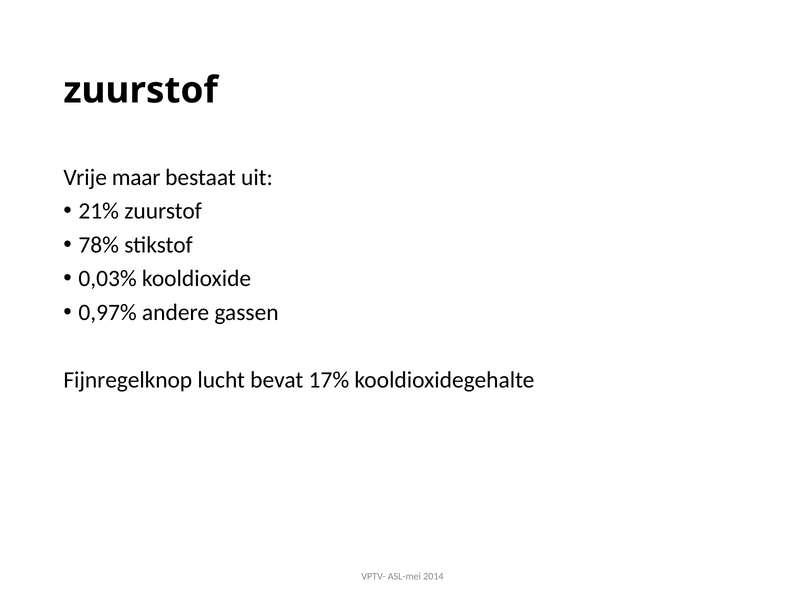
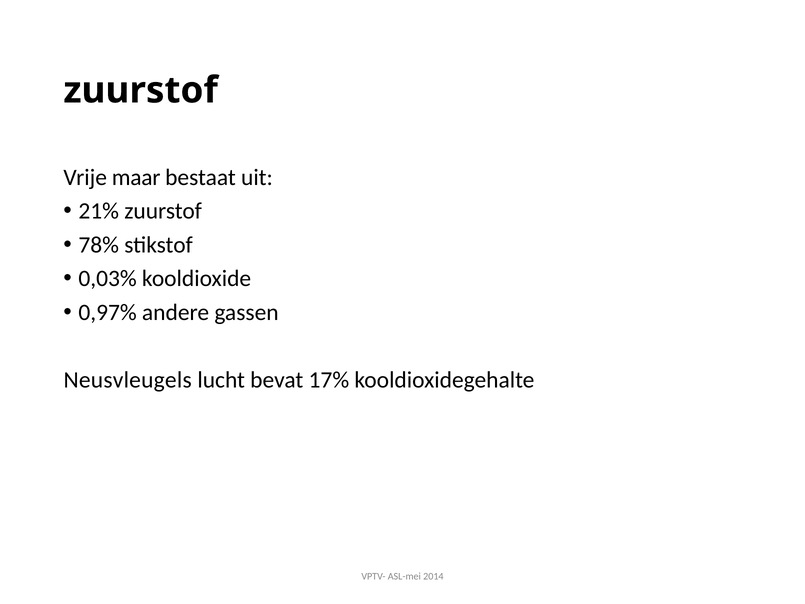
Fijnregelknop: Fijnregelknop -> Neusvleugels (128, 380)
